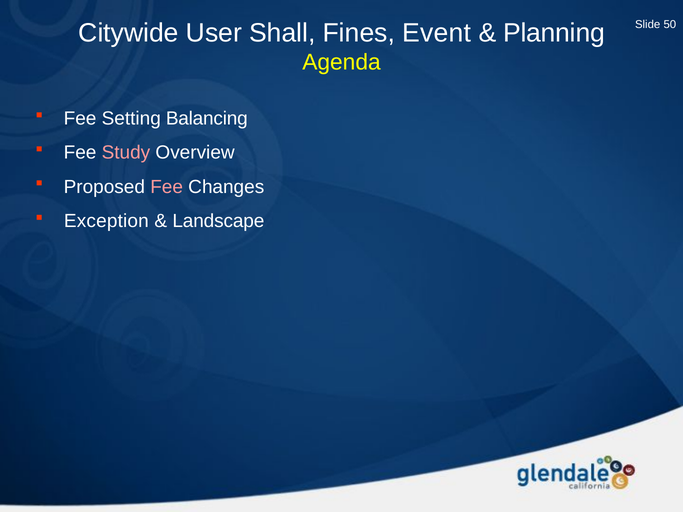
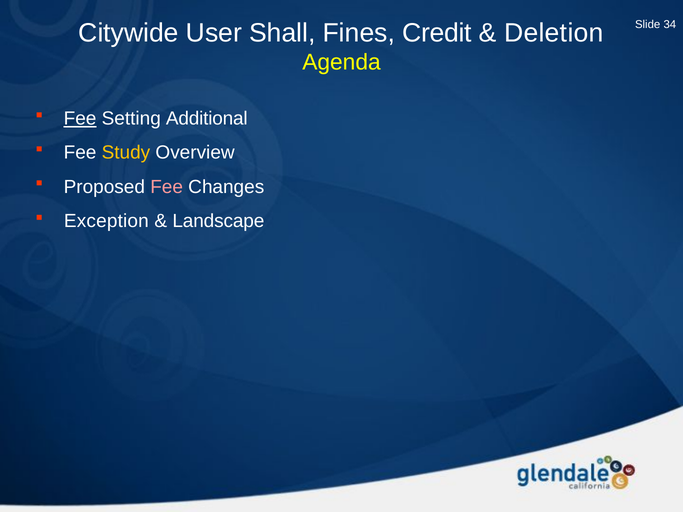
50: 50 -> 34 (670, 25)
Event: Event -> Credit (437, 33)
Planning: Planning -> Deletion (554, 33)
Fee underline: none -> present (80, 119)
Balancing: Balancing -> Additional (207, 119)
Study colour: pink -> yellow (126, 153)
